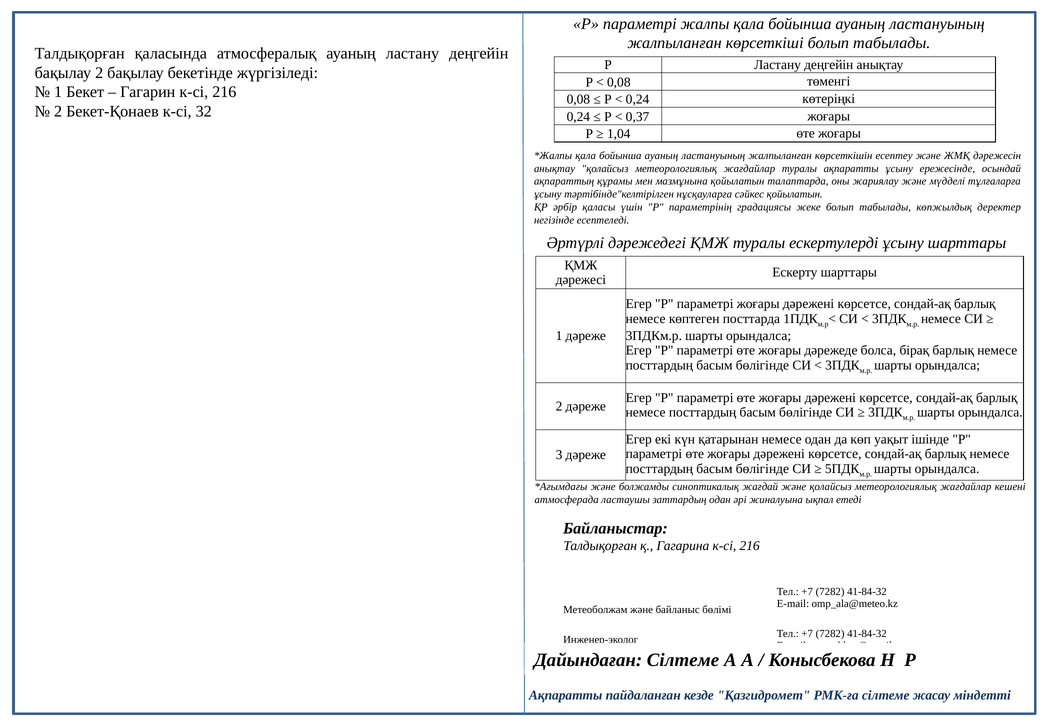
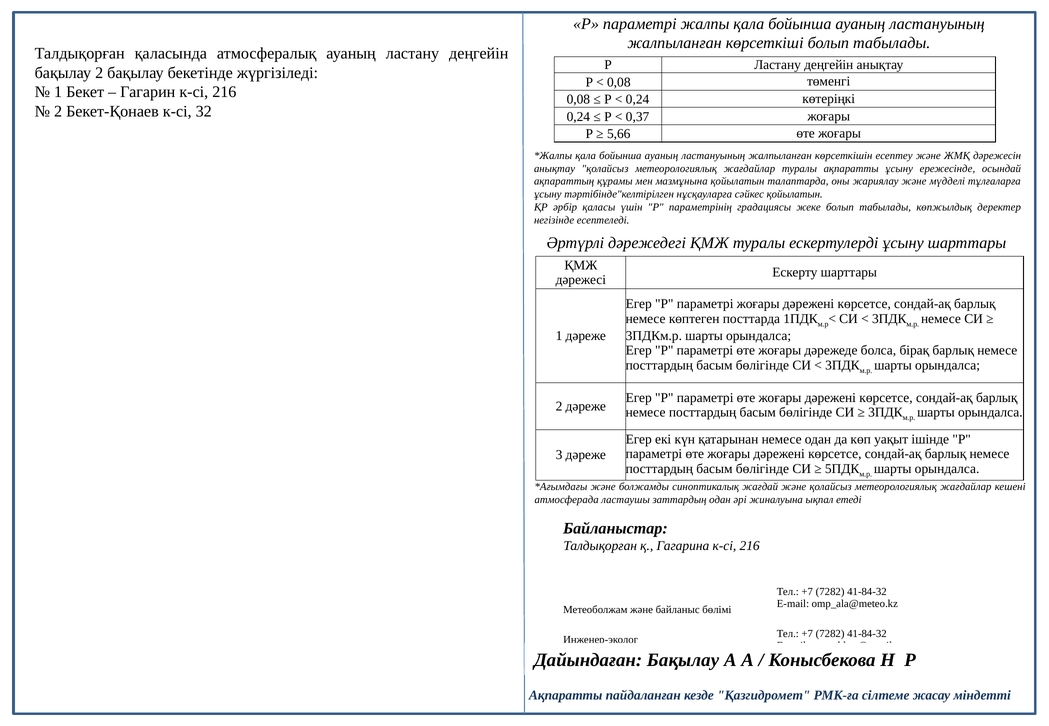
1,04: 1,04 -> 5,66 (619, 134)
Дайындаған Сілтеме: Сілтеме -> Бақылау (683, 660)
